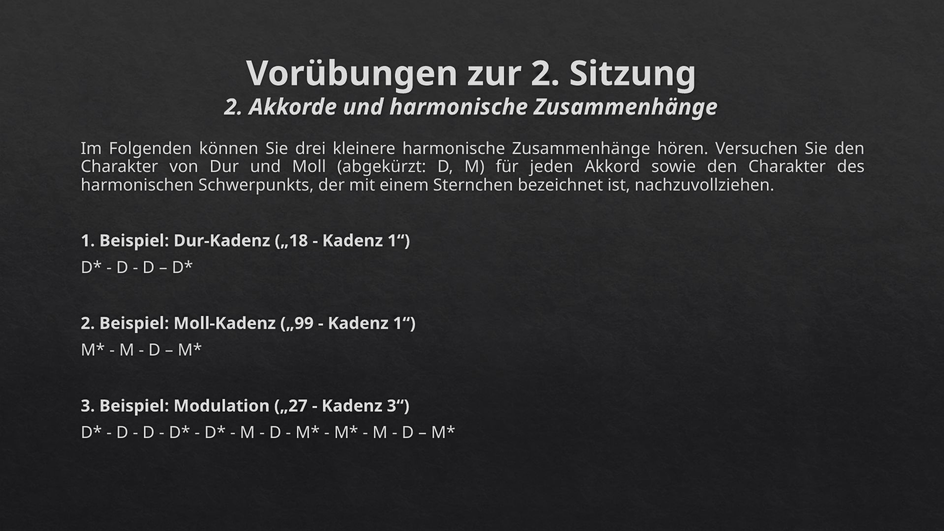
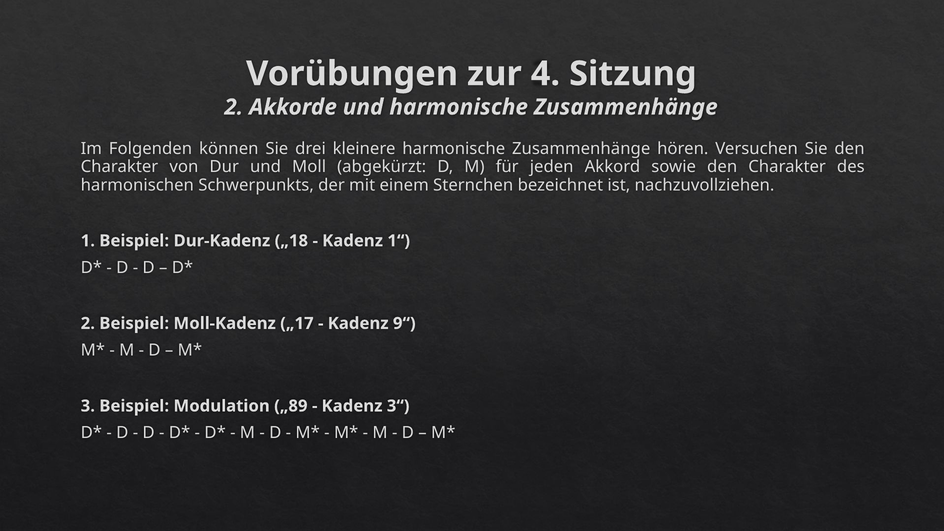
zur 2: 2 -> 4 (545, 74)
„99: „99 -> „17 (297, 323)
1“: 1“ -> 9“ (404, 323)
„27: „27 -> „89 (291, 406)
